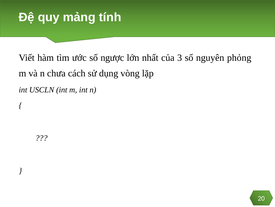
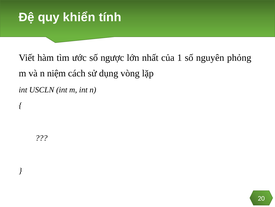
mảng: mảng -> khiển (79, 17)
3: 3 -> 1 (180, 58)
chưa: chưa -> niệm (56, 73)
